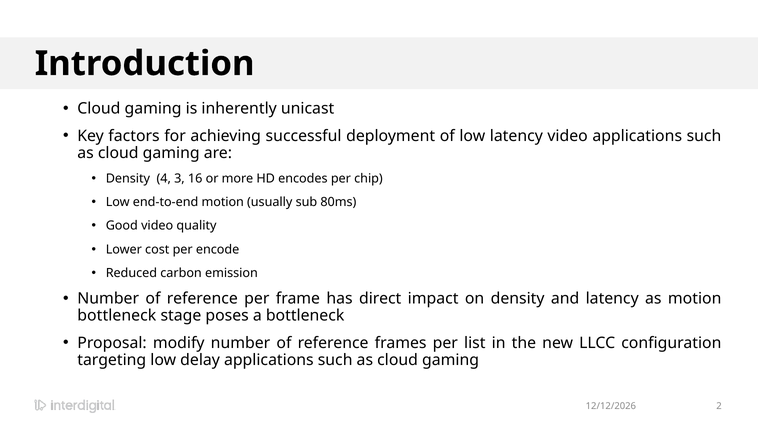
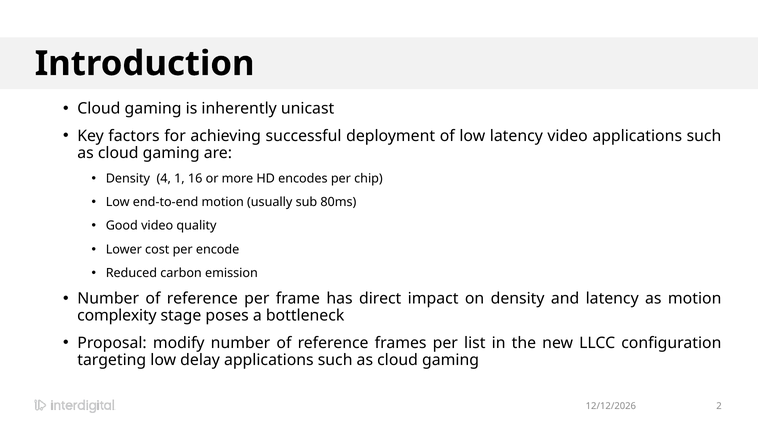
3: 3 -> 1 (179, 179)
bottleneck: bottleneck -> complexity (117, 316)
